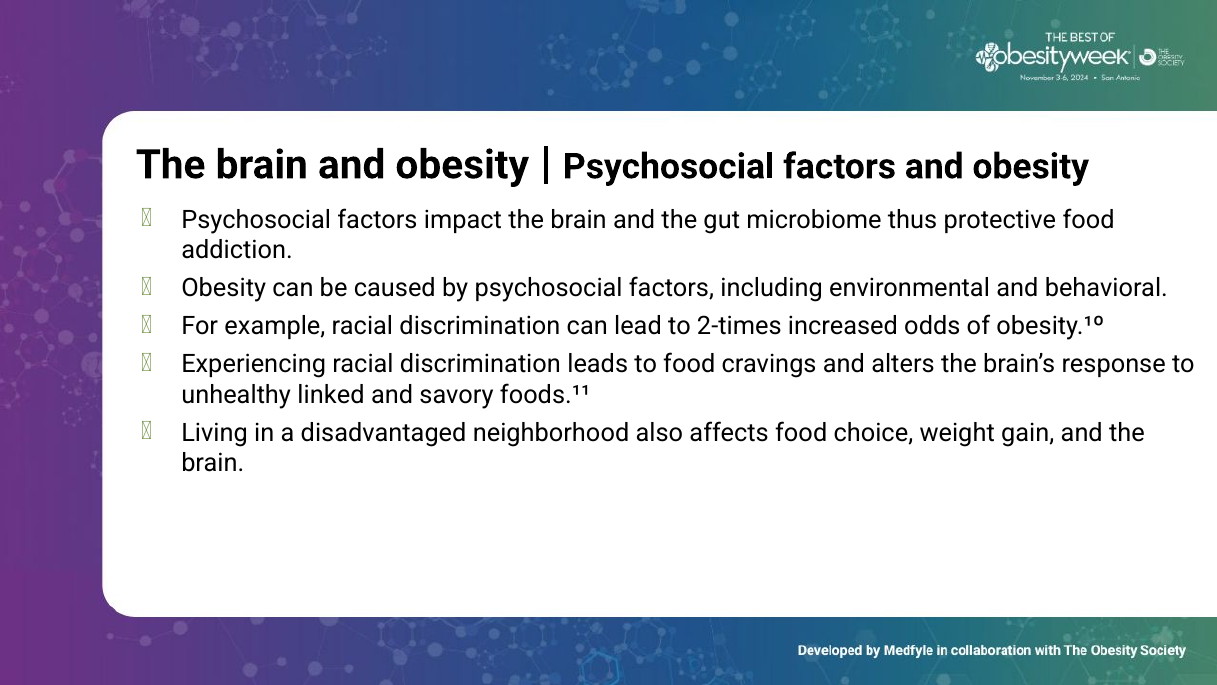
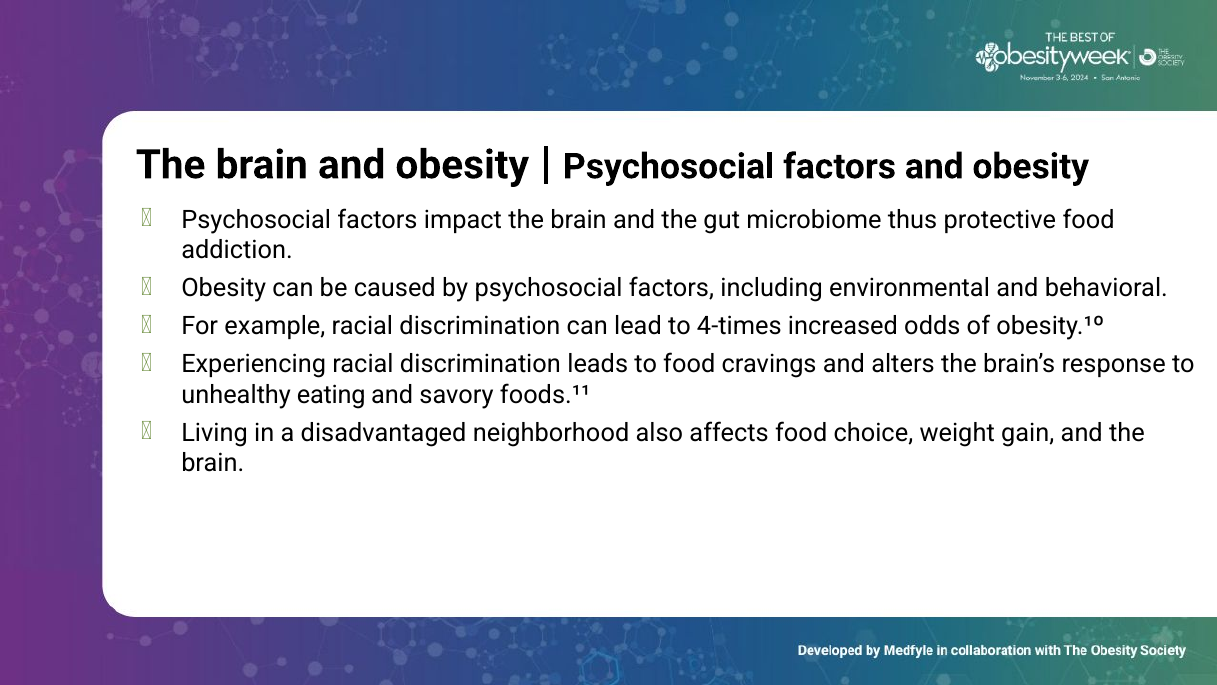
2-times: 2-times -> 4-times (739, 326)
linked: linked -> eating (331, 395)
